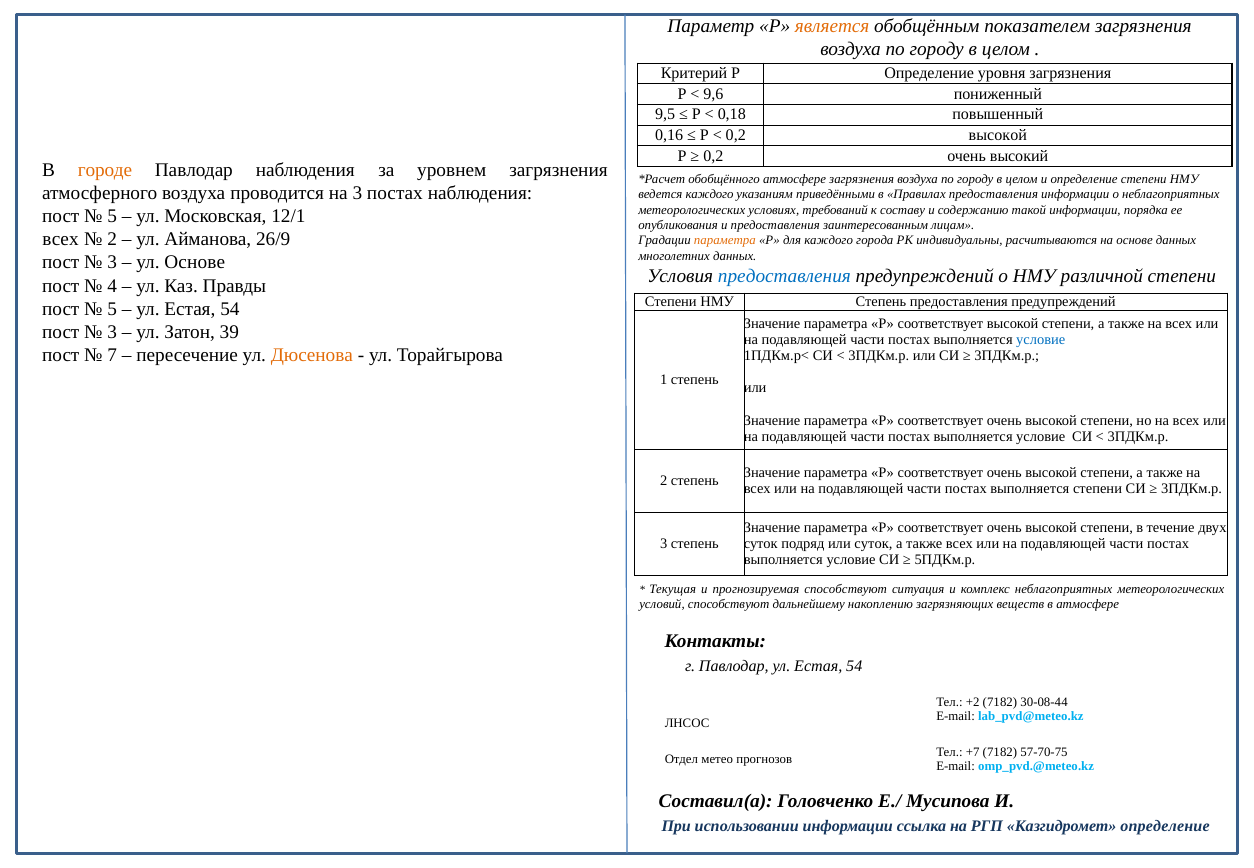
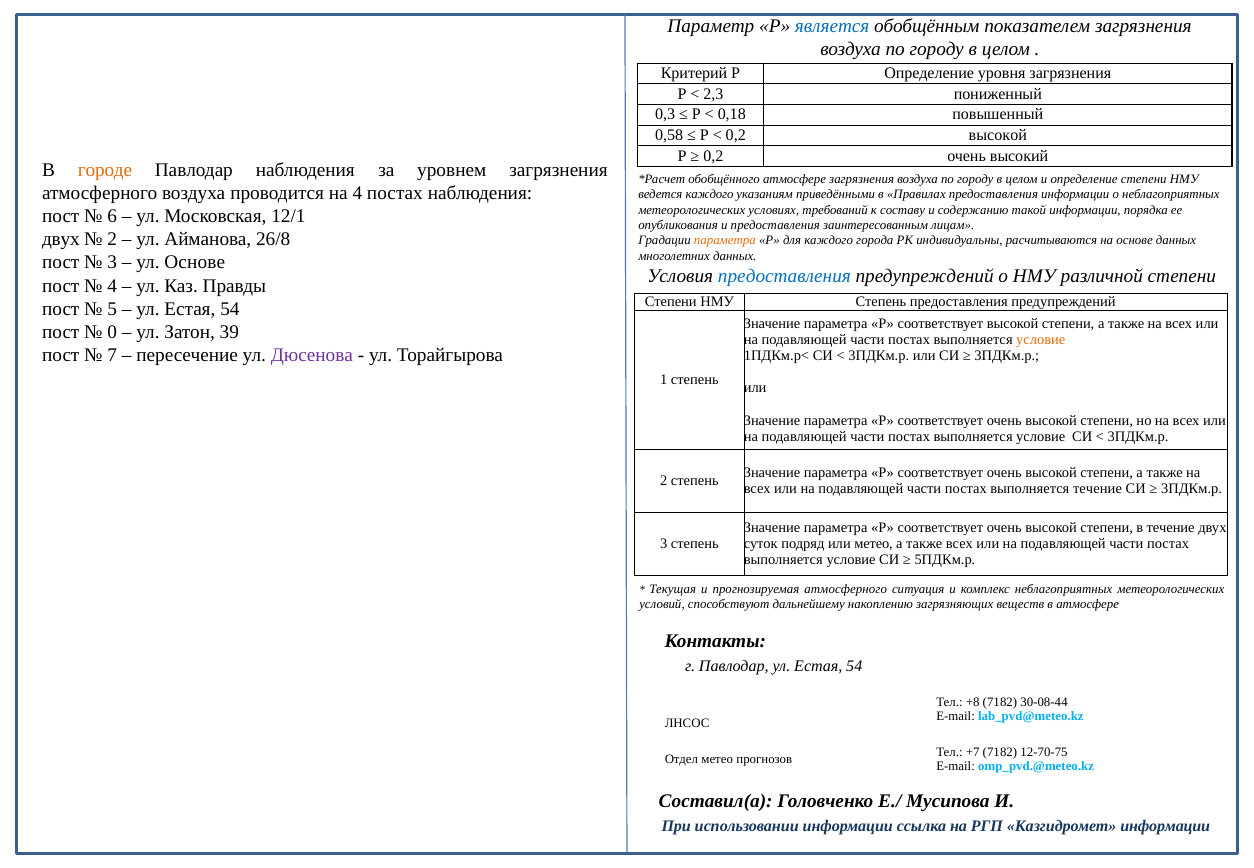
является colour: orange -> blue (832, 26)
9,6: 9,6 -> 2,3 (713, 94)
9,5: 9,5 -> 0,3 (665, 115)
0,16: 0,16 -> 0,58 (669, 135)
на 3: 3 -> 4 (357, 193)
5: 5 -> 6 (112, 216)
всех: всех -> двух (61, 239)
26/9: 26/9 -> 26/8 (273, 239)
3: 3 -> 0 (112, 332)
условие colour: blue -> orange (1041, 340)
Дюсенова colour: orange -> purple (312, 355)
выполняется степени: степени -> течение (1097, 489)
или суток: суток -> метео (874, 544)
прогнозируемая способствуют: способствуют -> атмосферного (846, 589)
+2: +2 -> +8 (973, 702)
57-70-75: 57-70-75 -> 12-70-75 (1044, 752)
Казгидромет определение: определение -> информации (1165, 827)
